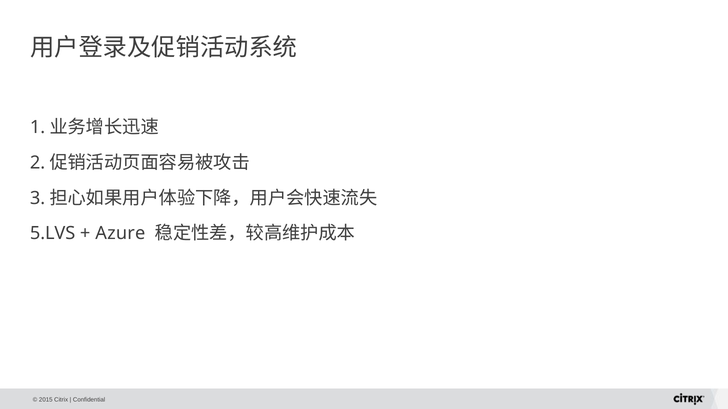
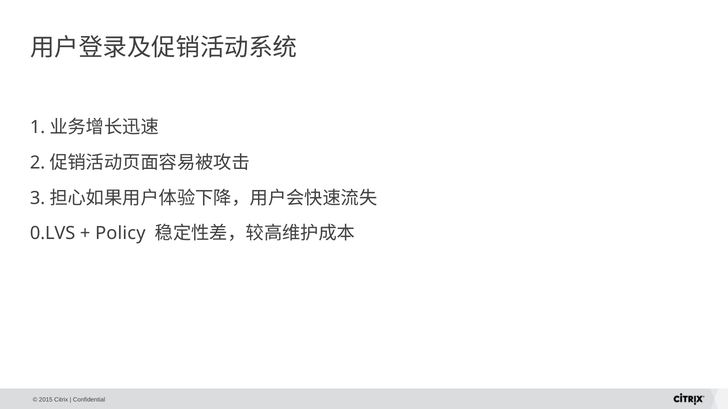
5.LVS: 5.LVS -> 0.LVS (53, 234)
Azure: Azure -> Policy (120, 234)
